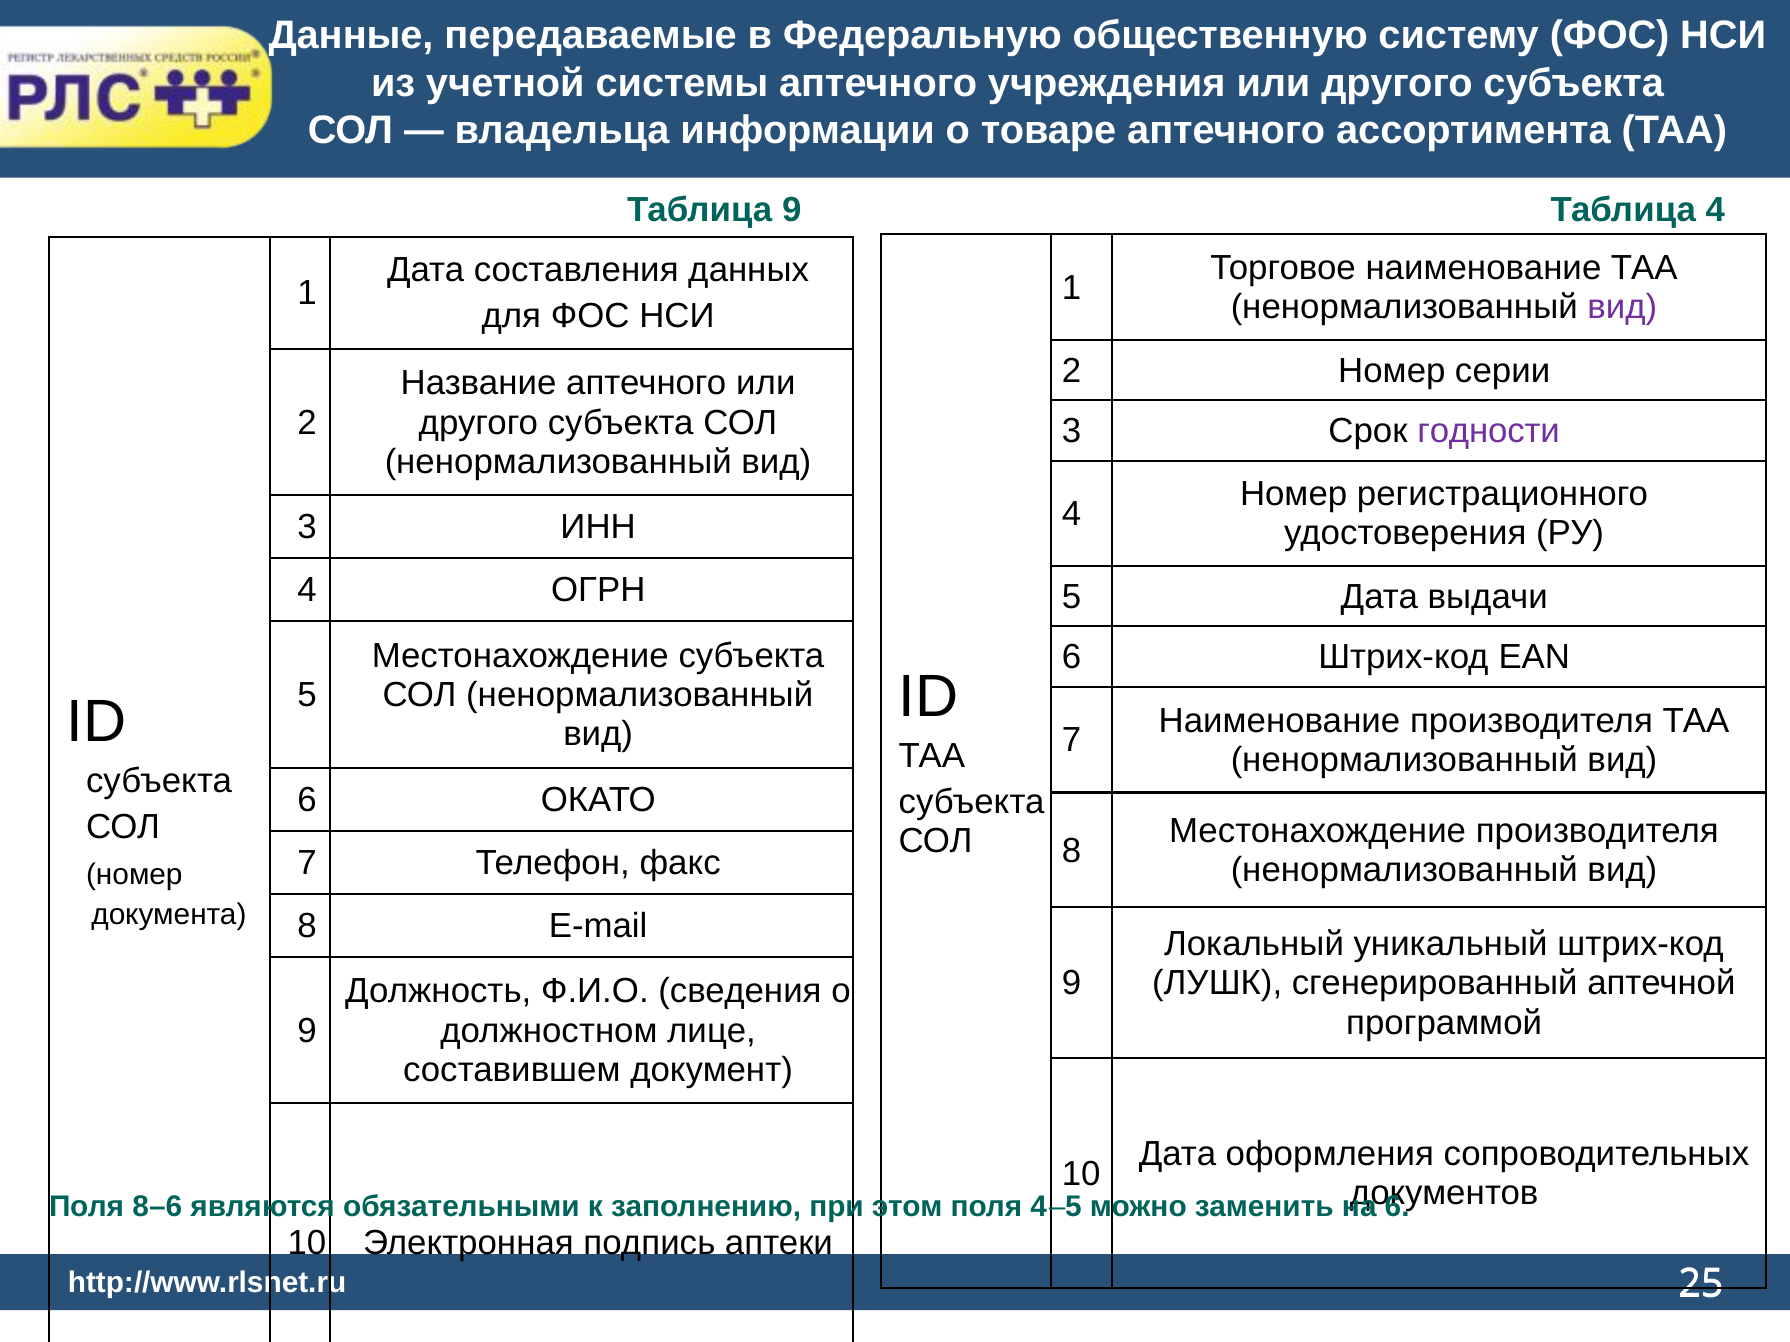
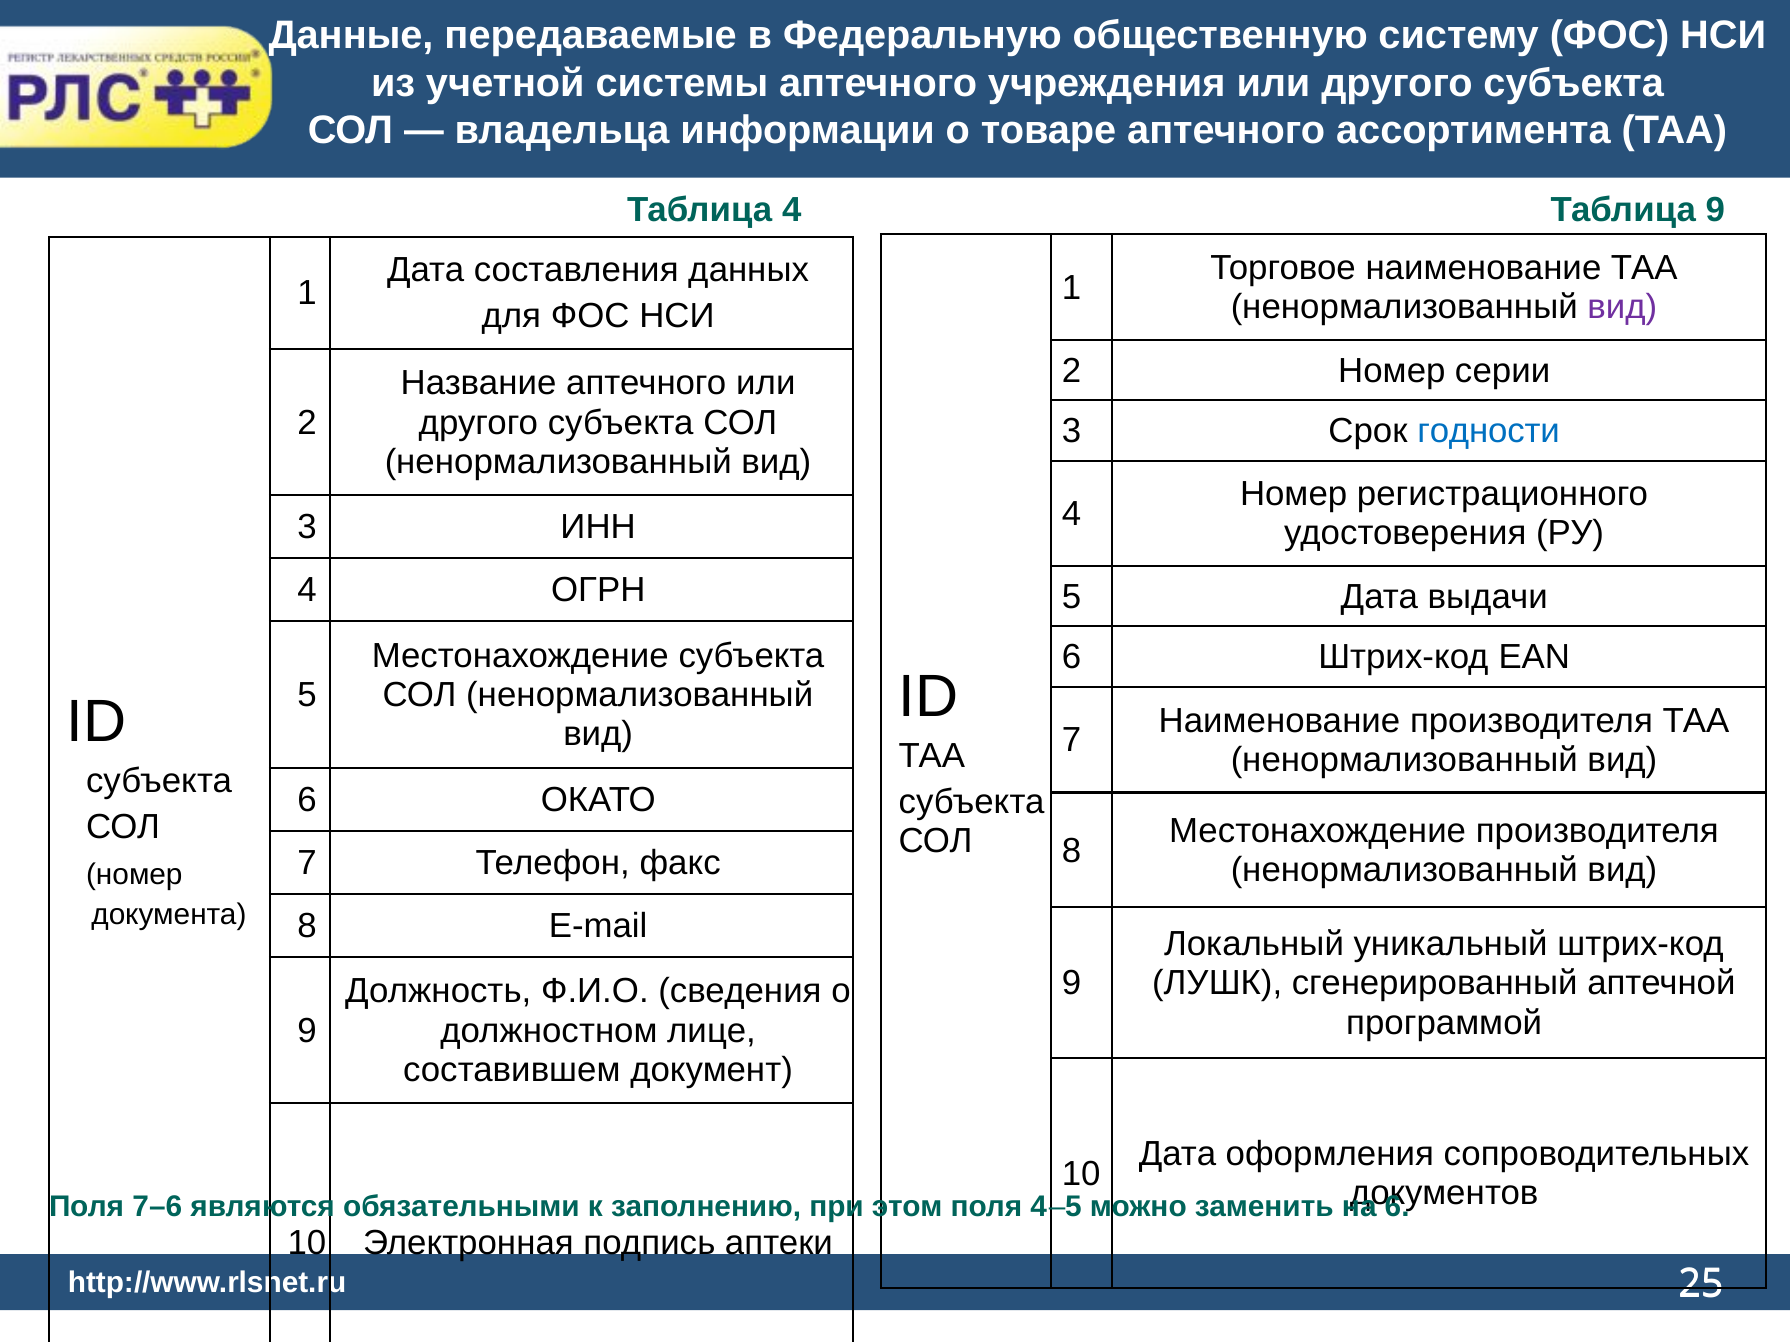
Таблица 9: 9 -> 4 (792, 210)
Таблица 4: 4 -> 9 (1715, 210)
годности colour: purple -> blue (1489, 431)
8–6: 8–6 -> 7–6 (157, 1207)
